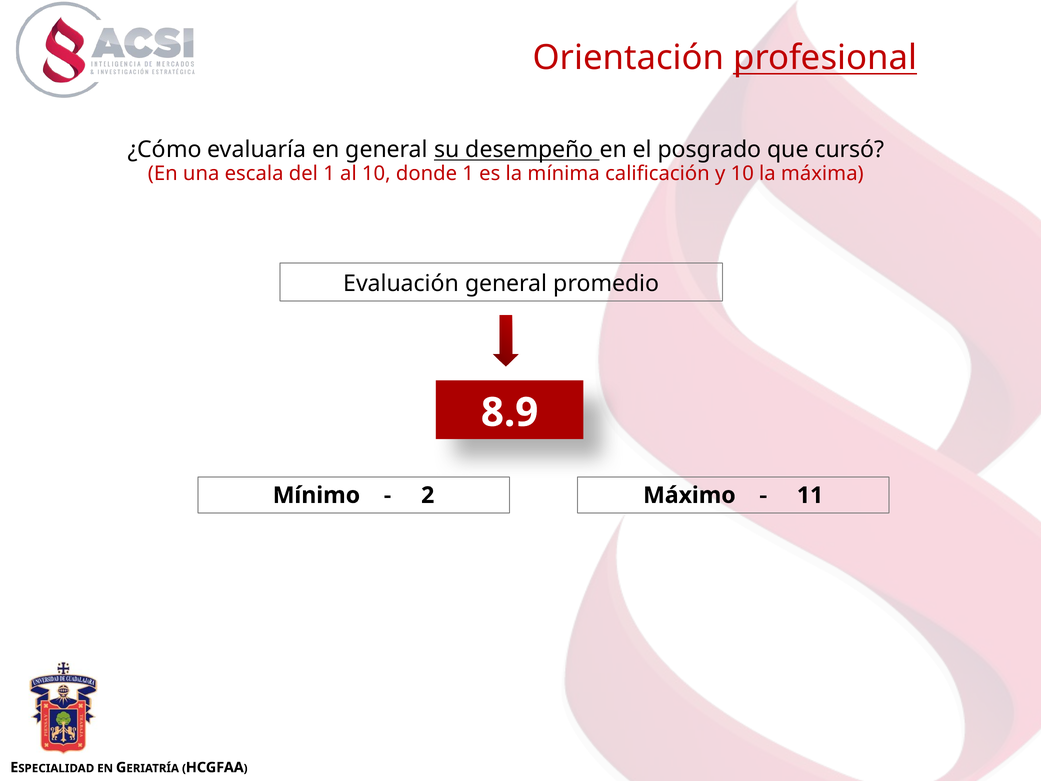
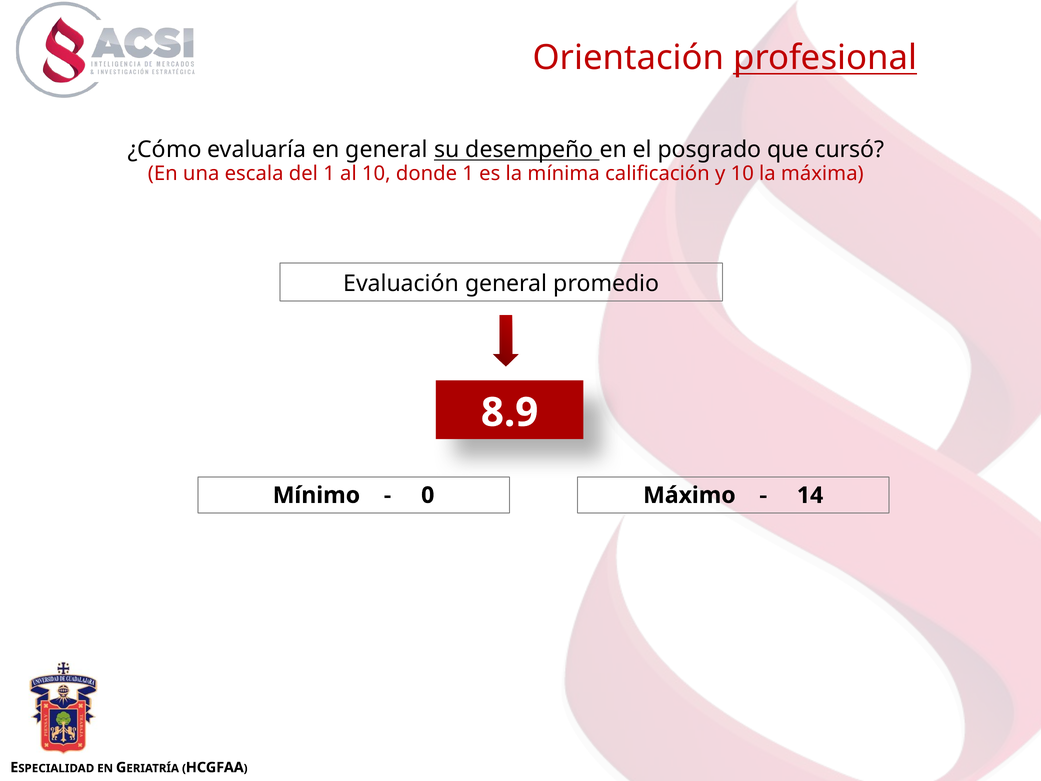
2: 2 -> 0 (428, 495)
11: 11 -> 14 (810, 495)
